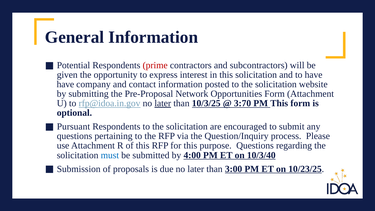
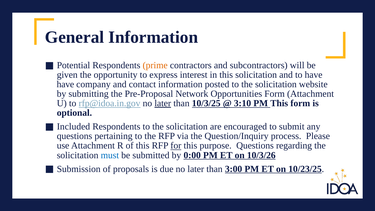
prime colour: red -> orange (155, 65)
3:70: 3:70 -> 3:10 (243, 103)
Pursuant: Pursuant -> Included (73, 127)
for underline: none -> present (176, 146)
4:00: 4:00 -> 0:00 (192, 155)
10/3/40: 10/3/40 -> 10/3/26 (261, 155)
